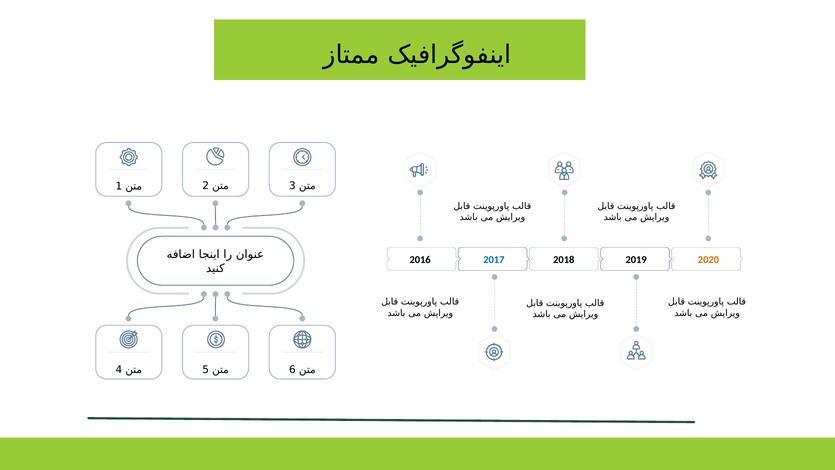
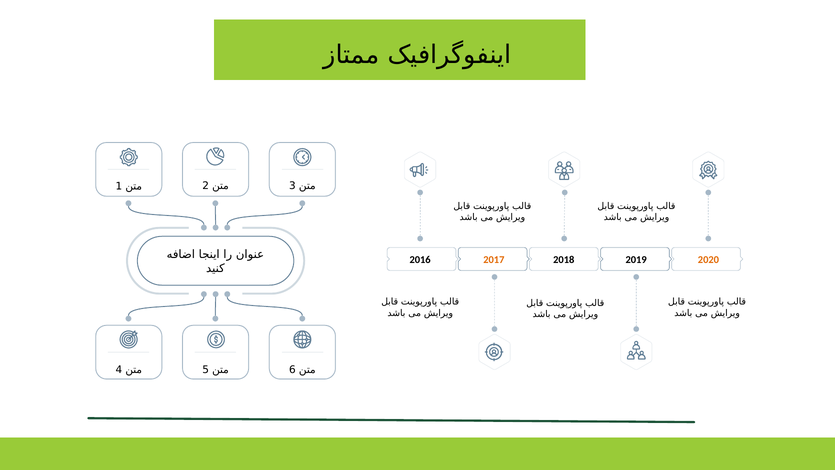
2017 colour: blue -> orange (494, 260)
